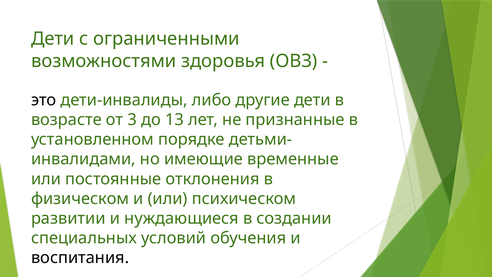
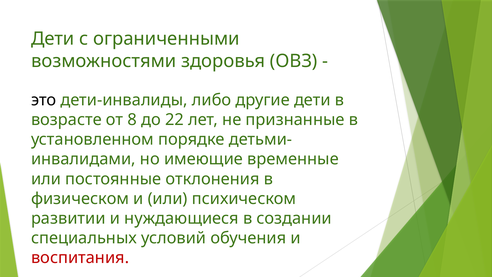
3: 3 -> 8 (132, 120)
13: 13 -> 22 (174, 120)
воспитания colour: black -> red (80, 258)
